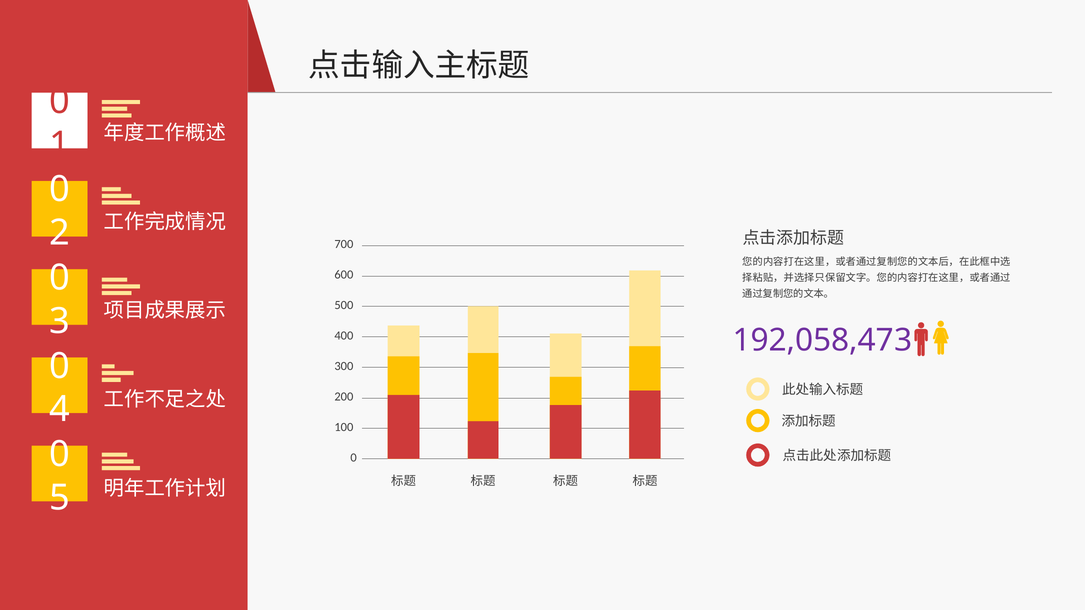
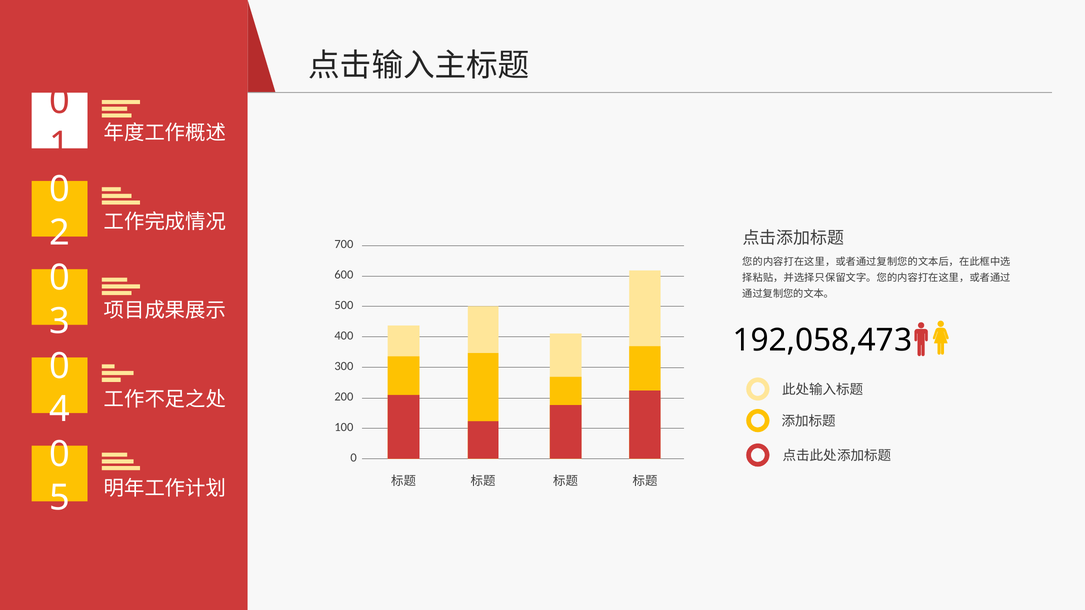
192,058,473 colour: purple -> black (822, 341)
